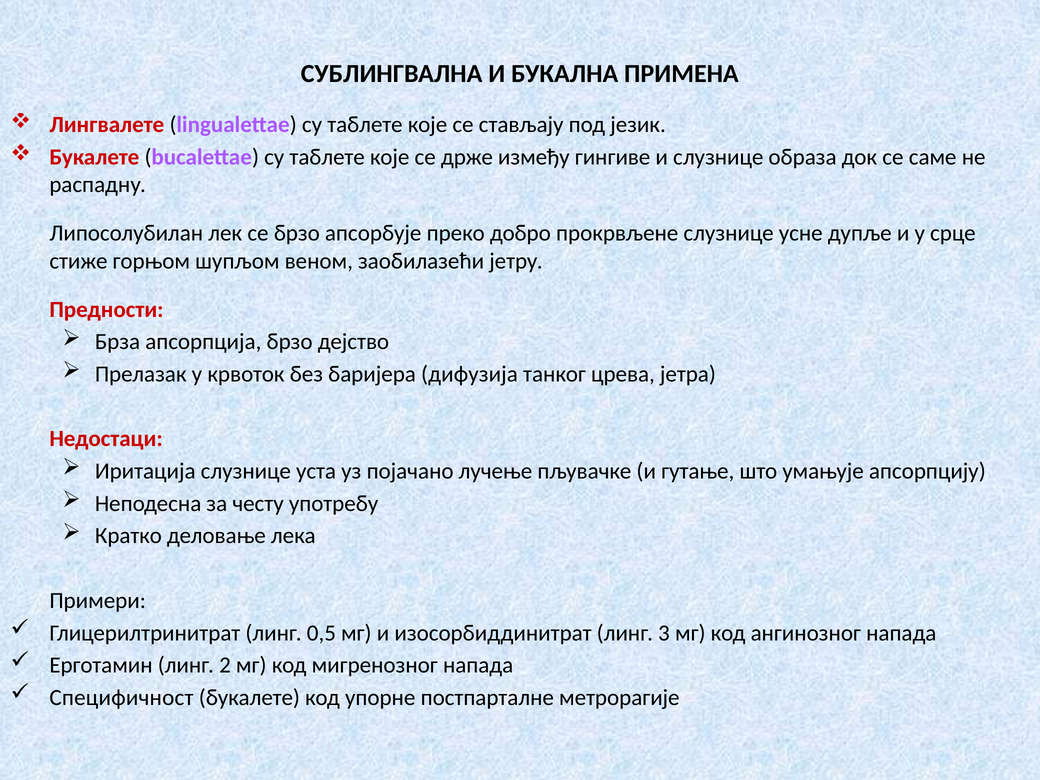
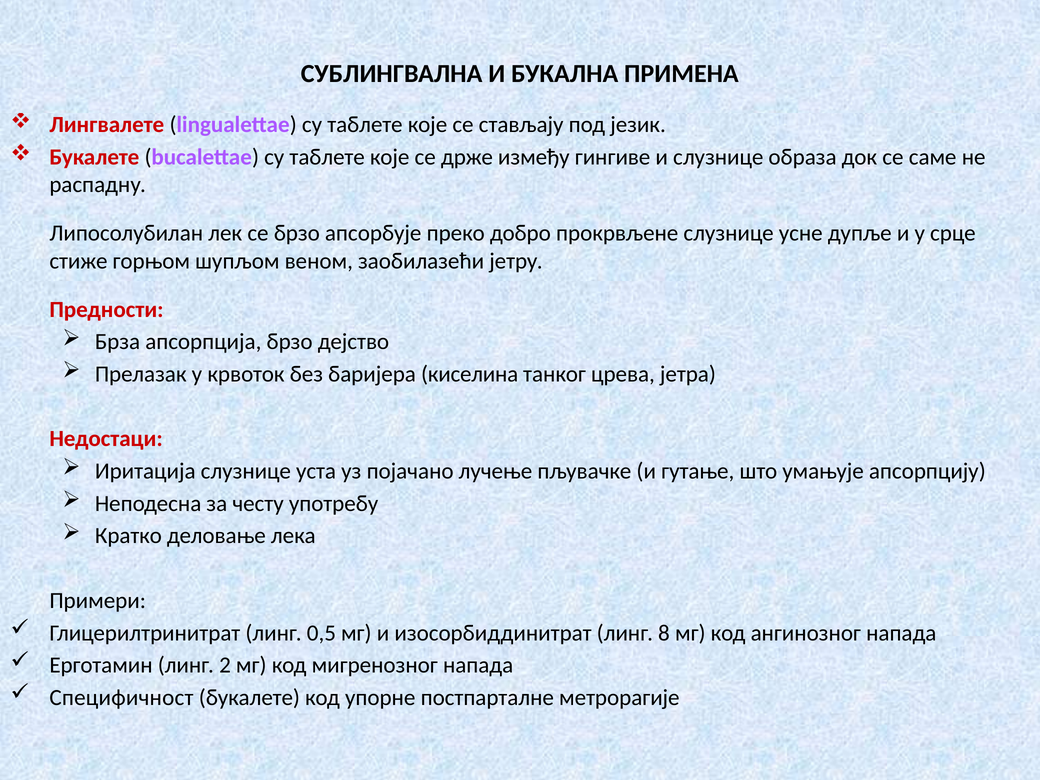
дифузија: дифузија -> киселина (470, 374)
3: 3 -> 8 (664, 633)
